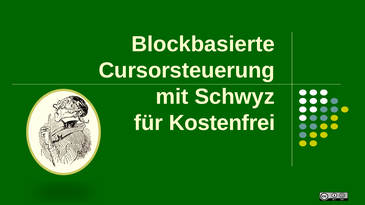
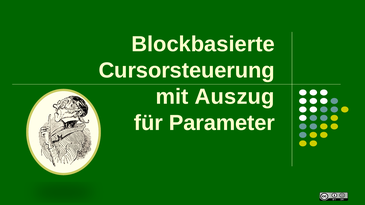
Schwyz: Schwyz -> Auszug (235, 97)
Kostenfrei: Kostenfrei -> Parameter (222, 123)
